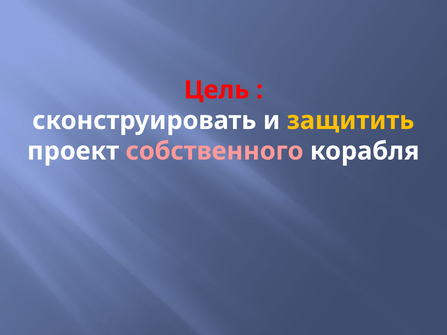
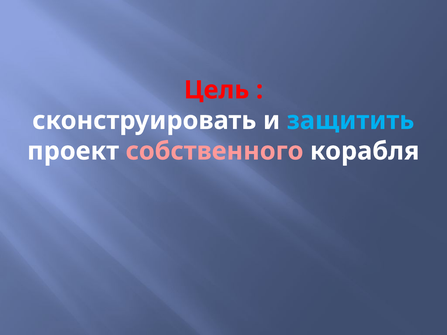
защитить colour: yellow -> light blue (351, 121)
